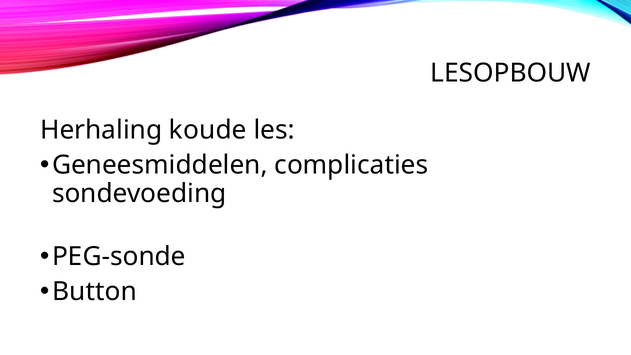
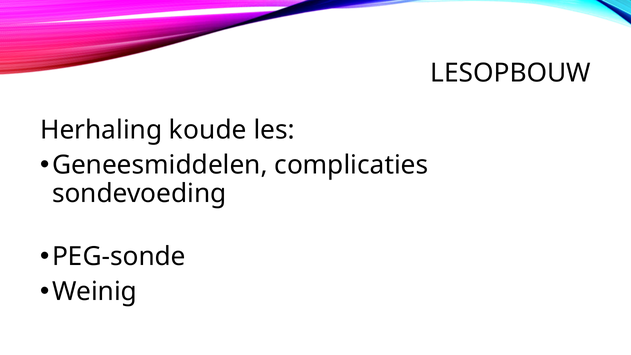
Button: Button -> Weinig (95, 292)
